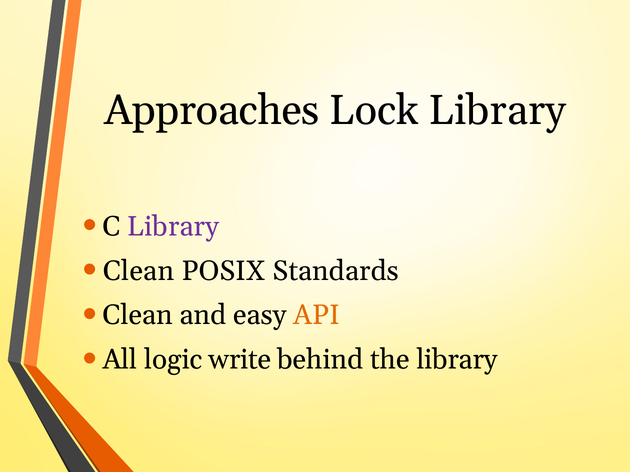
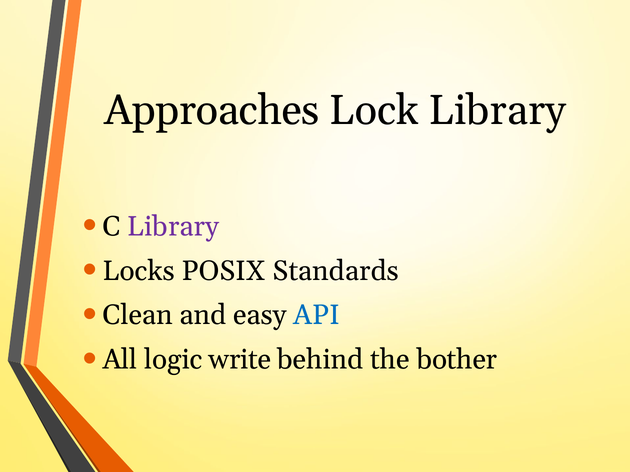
Clean: Clean -> Locks (139, 271)
API colour: orange -> blue (317, 316)
the library: library -> bother (457, 360)
